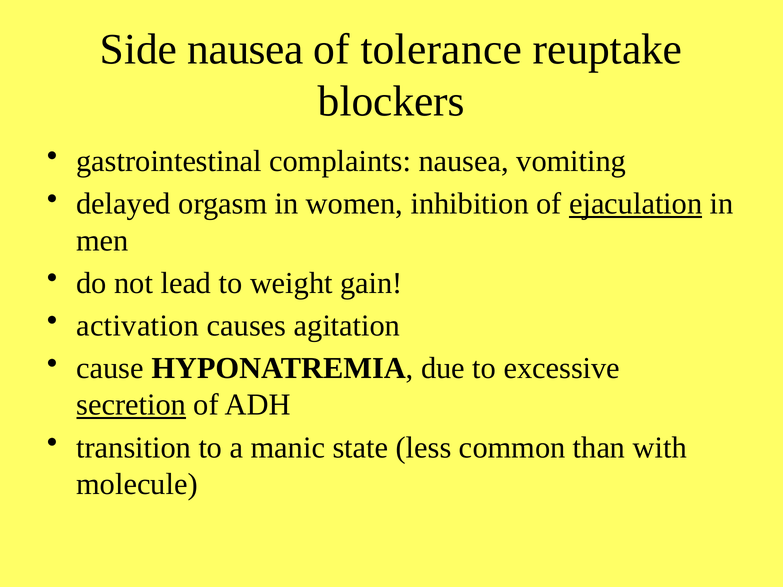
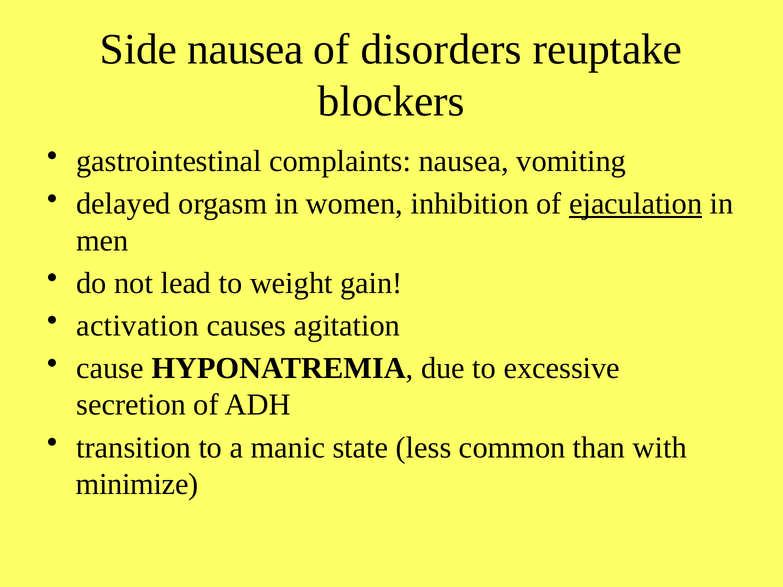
tolerance: tolerance -> disorders (441, 49)
secretion underline: present -> none (131, 405)
molecule: molecule -> minimize (137, 484)
